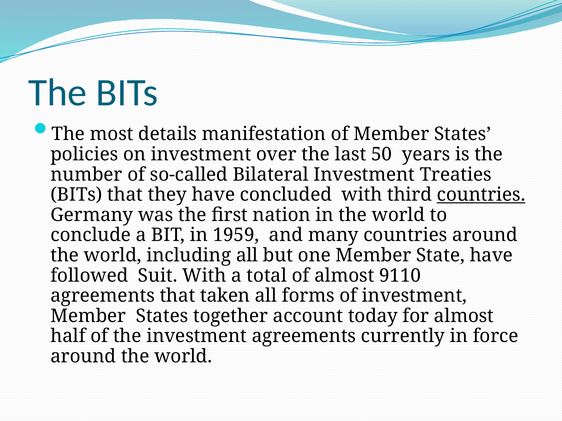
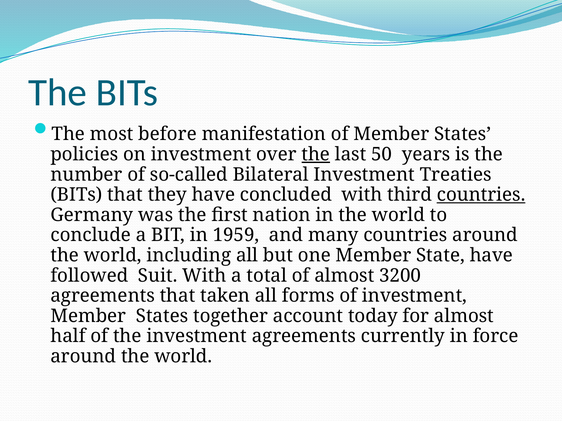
details: details -> before (168, 134)
the underline: none -> present (316, 154)
9110: 9110 -> 3200 (400, 276)
